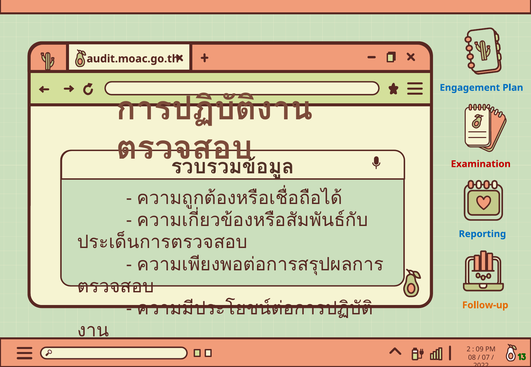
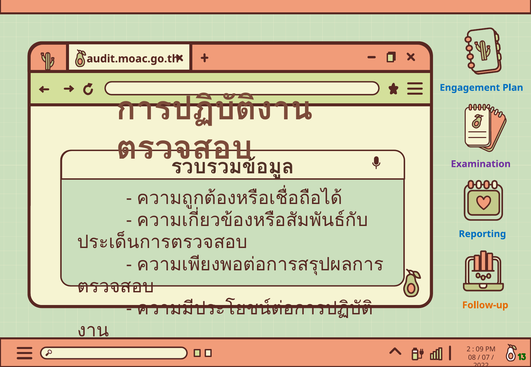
Examination colour: red -> purple (481, 164)
